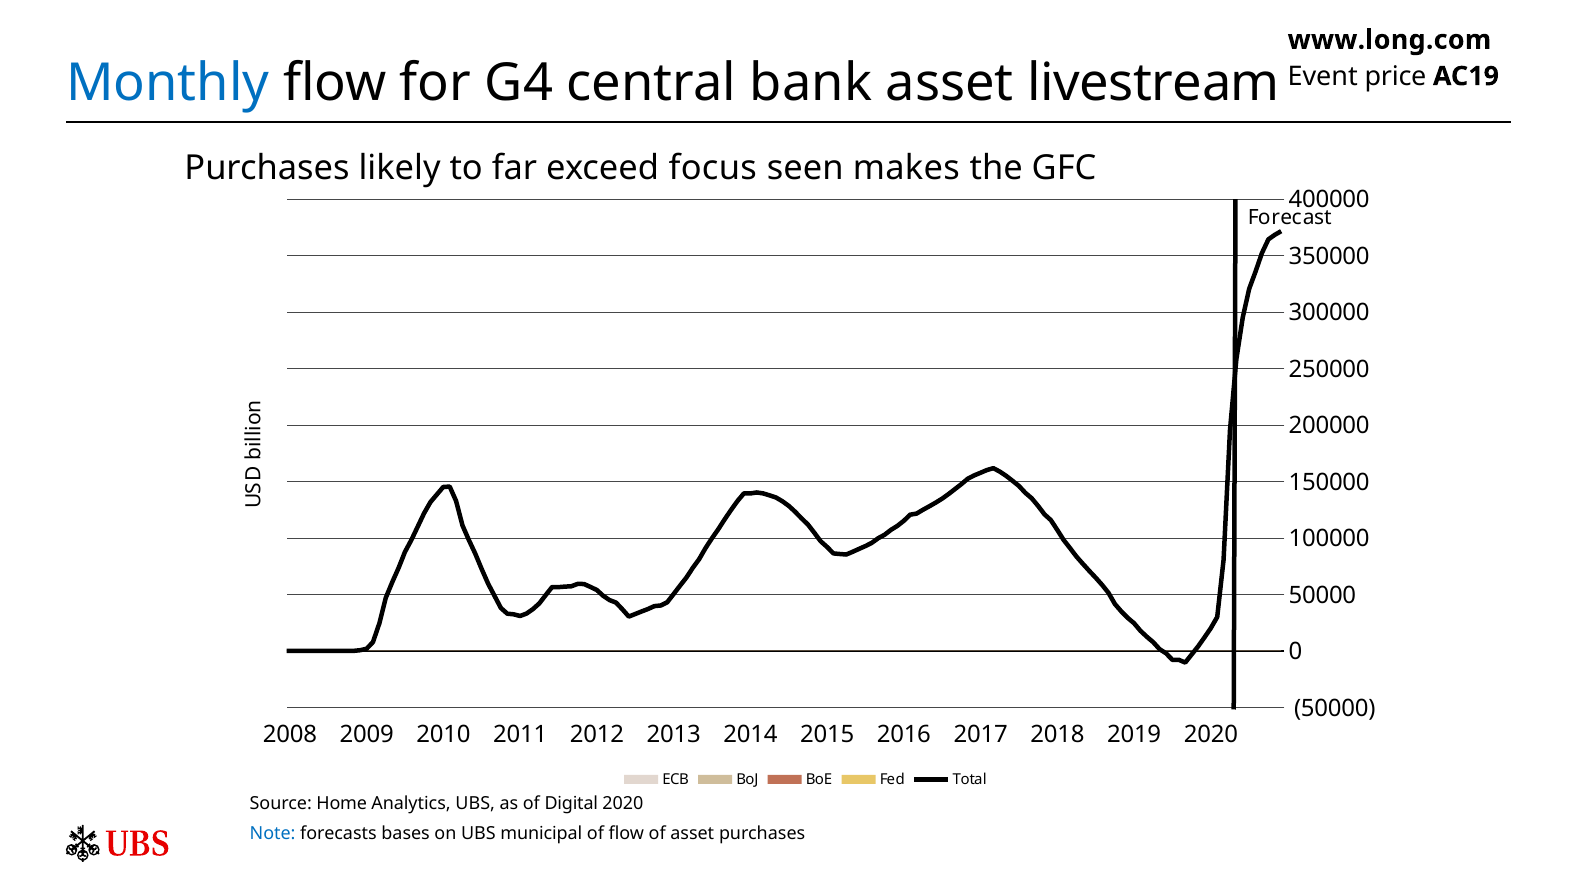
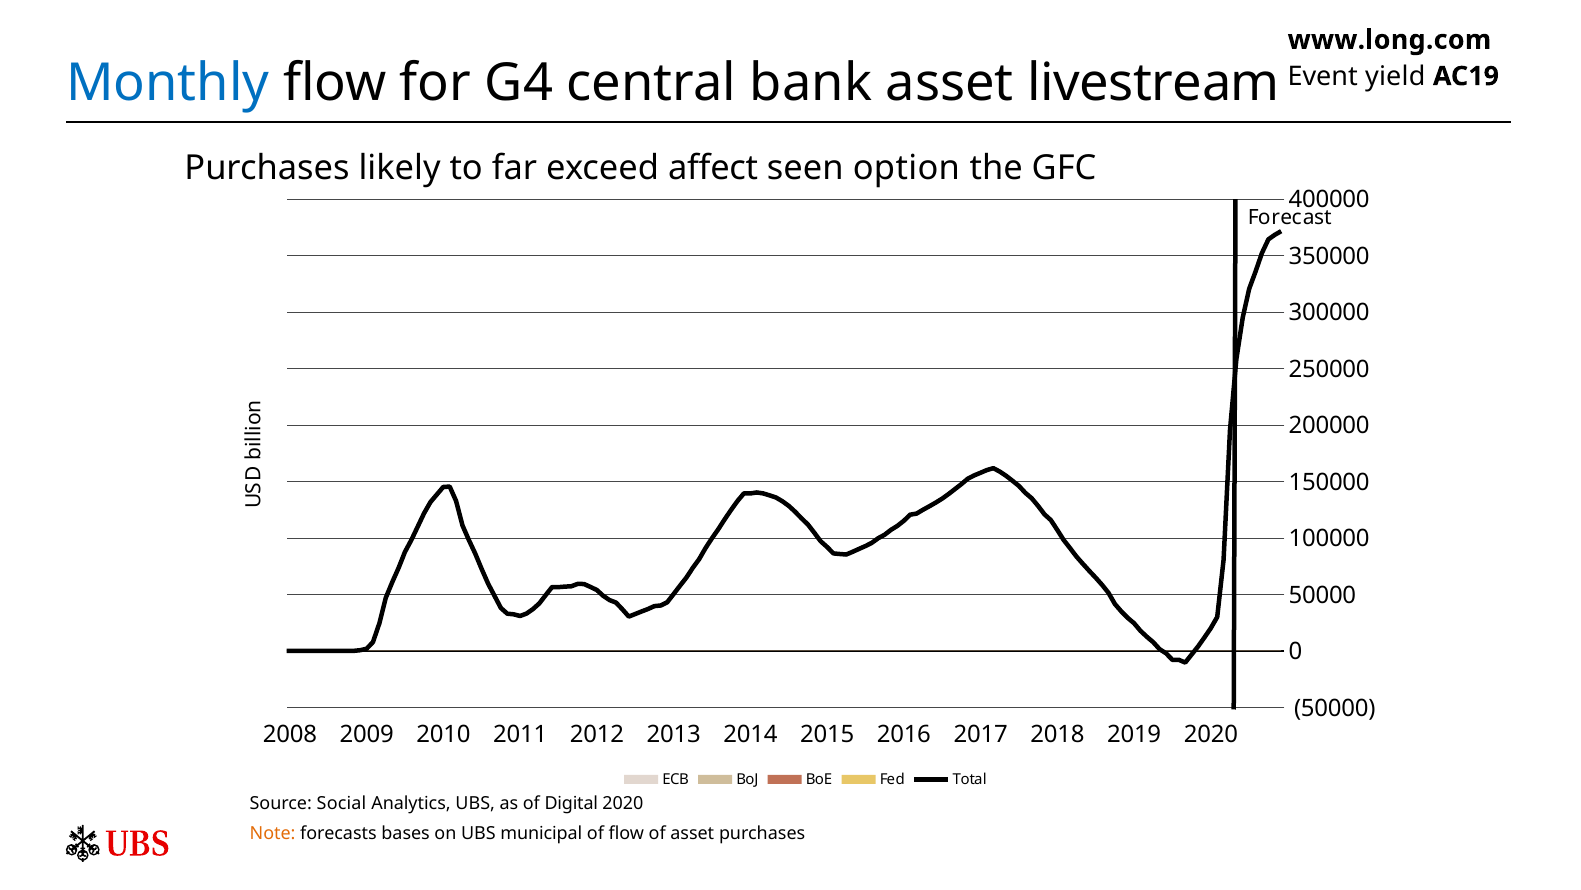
price: price -> yield (1395, 76)
focus: focus -> affect (713, 168)
makes: makes -> option (906, 168)
Home: Home -> Social (342, 803)
Note colour: blue -> orange (273, 834)
